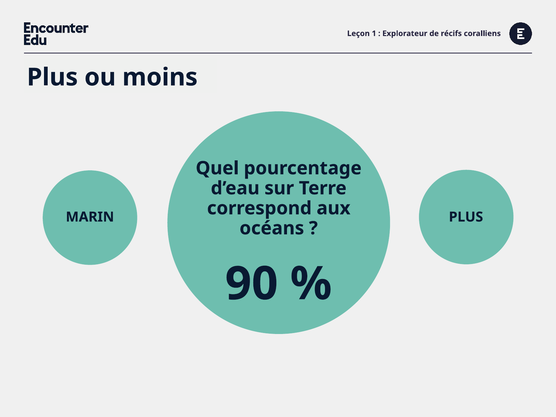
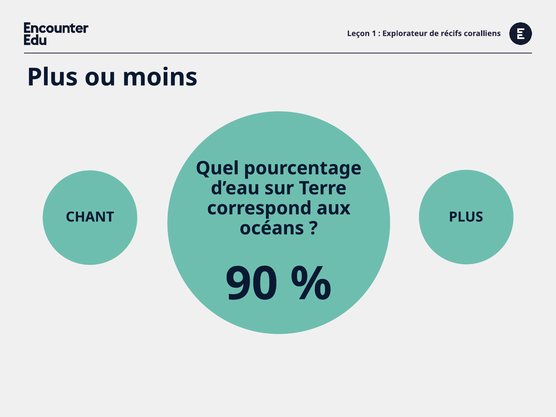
MARIN: MARIN -> CHANT (90, 217)
